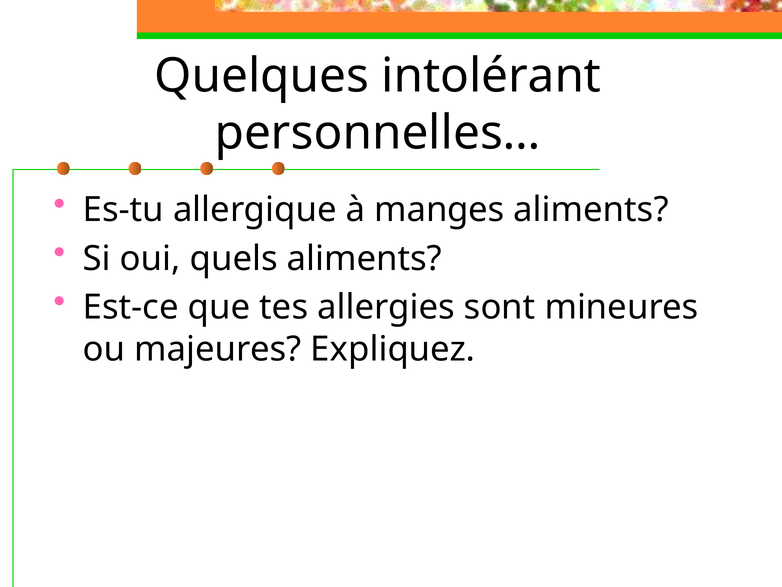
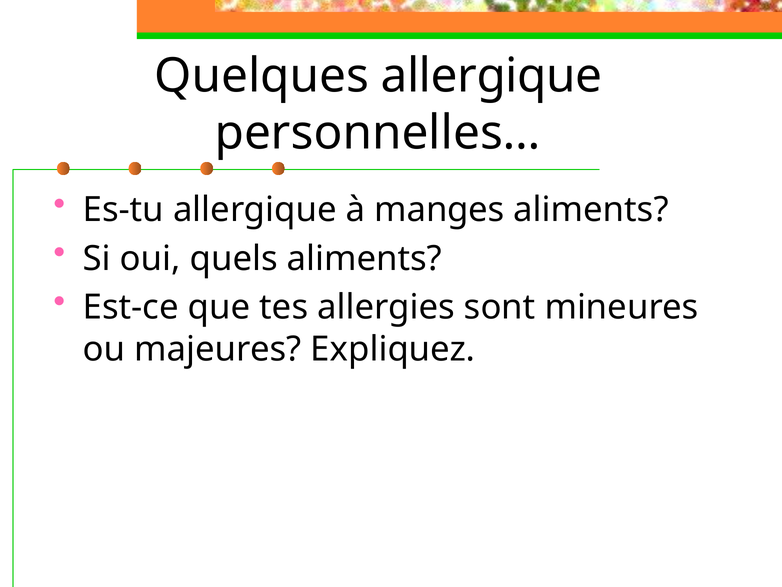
Quelques intolérant: intolérant -> allergique (492, 76)
